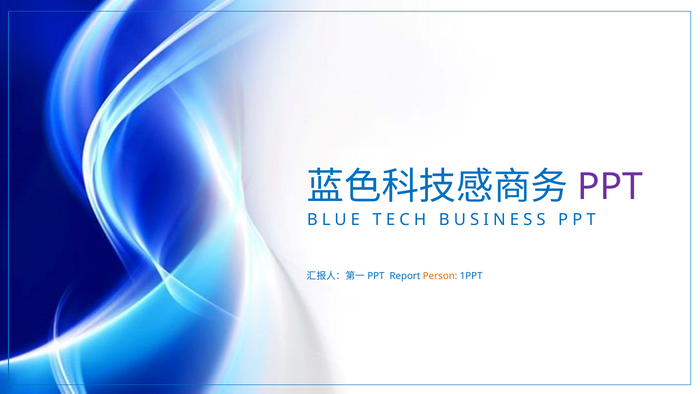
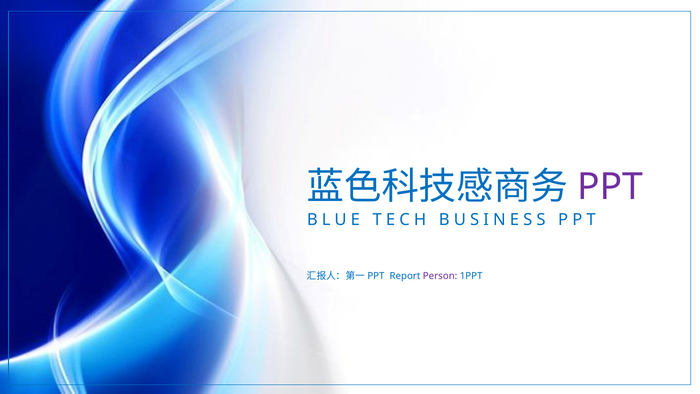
Person colour: orange -> purple (440, 276)
